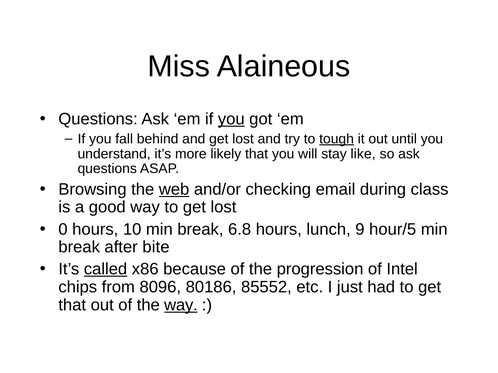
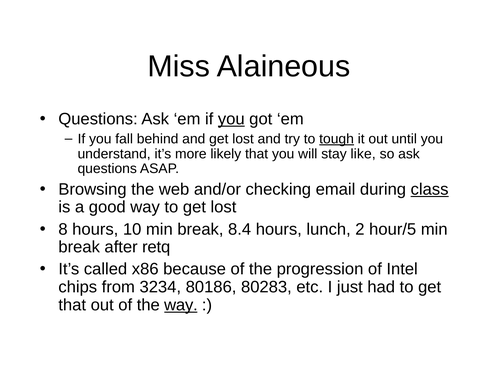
web underline: present -> none (174, 190)
class underline: none -> present (430, 190)
0: 0 -> 8 (63, 230)
6.8: 6.8 -> 8.4 (240, 230)
9: 9 -> 2 (360, 230)
bite: bite -> retq (156, 247)
called underline: present -> none (106, 270)
8096: 8096 -> 3234 (160, 287)
85552: 85552 -> 80283 (266, 287)
